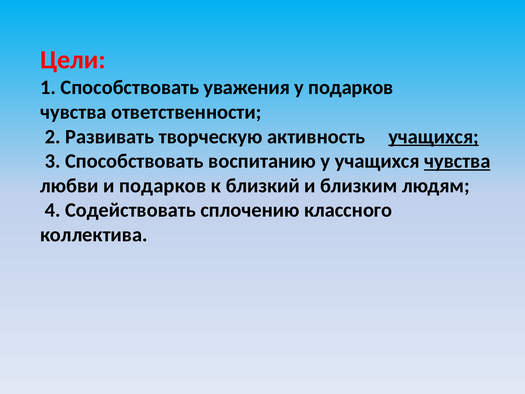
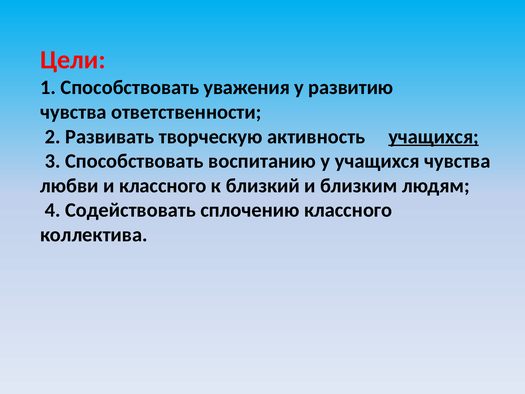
у подарков: подарков -> развитию (351, 88)
чувства underline: present -> none (457, 161)
и подарков: подарков -> классного (163, 186)
